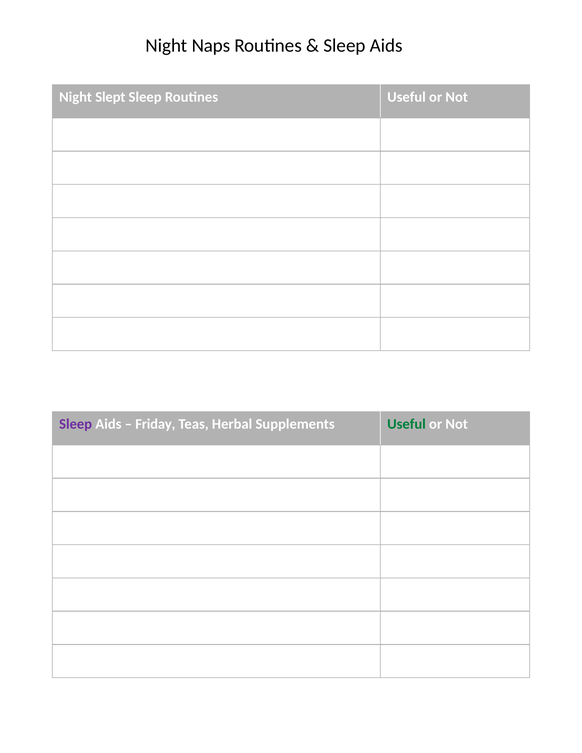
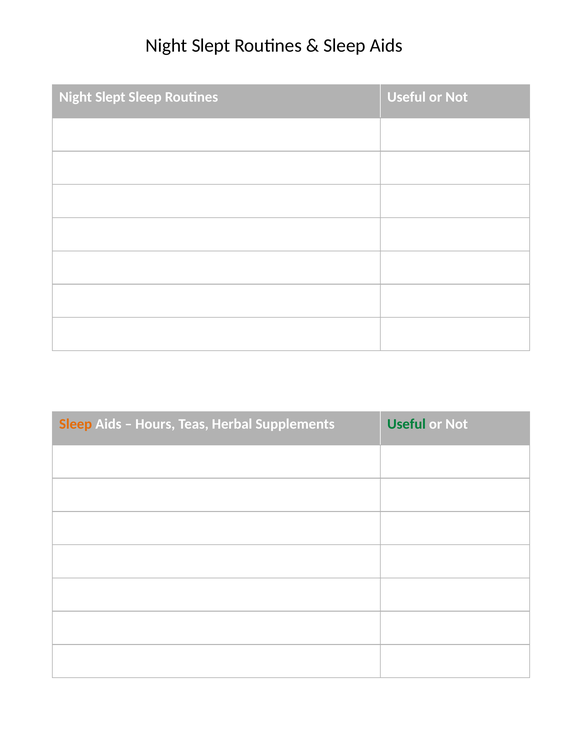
Naps: Naps -> Slept (211, 46)
Sleep colour: purple -> orange (76, 424)
Friday: Friday -> Hours (155, 424)
